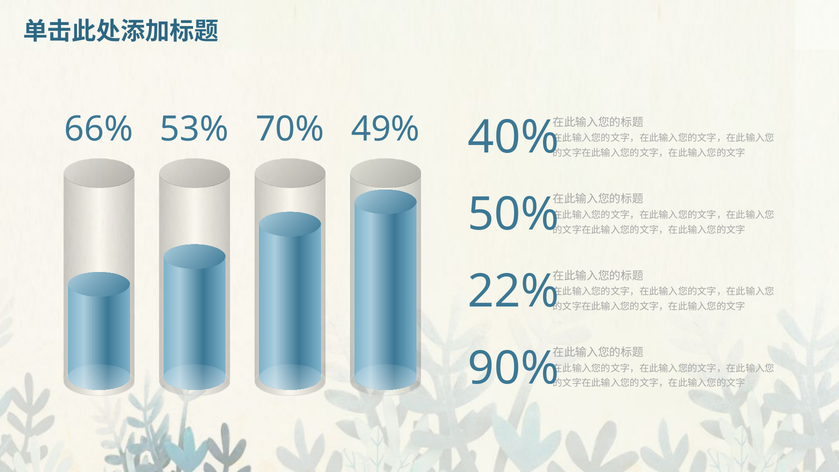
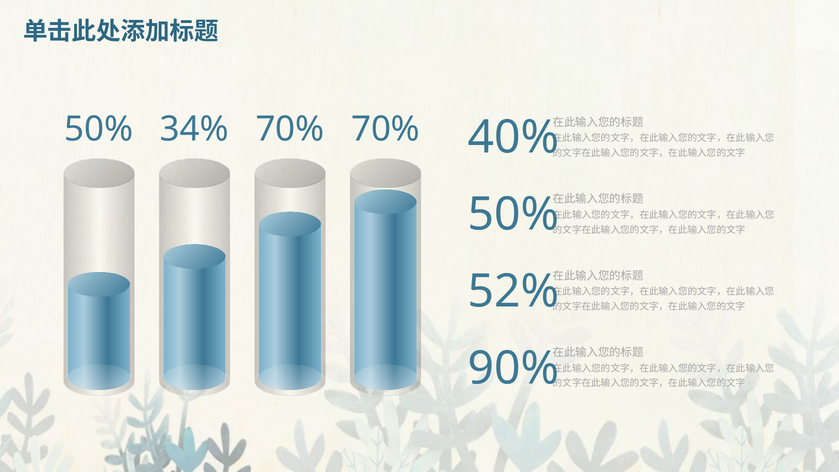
66%: 66% -> 50% (99, 129)
53%: 53% -> 34% (194, 129)
70% 49%: 49% -> 70% (386, 129)
22%: 22% -> 52% (513, 291)
